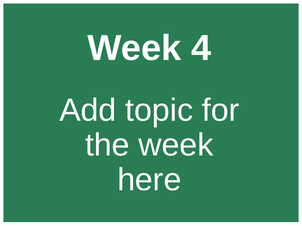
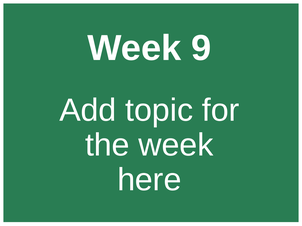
4: 4 -> 9 (201, 48)
